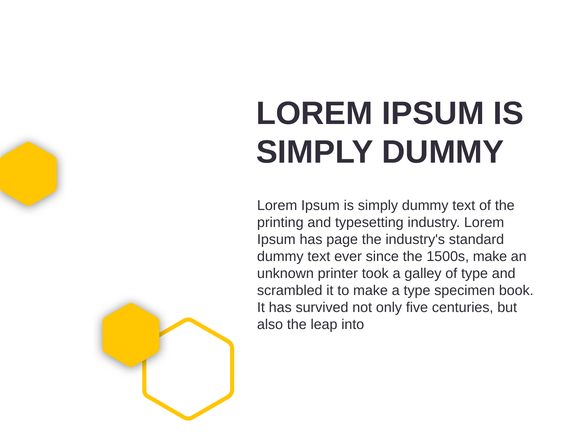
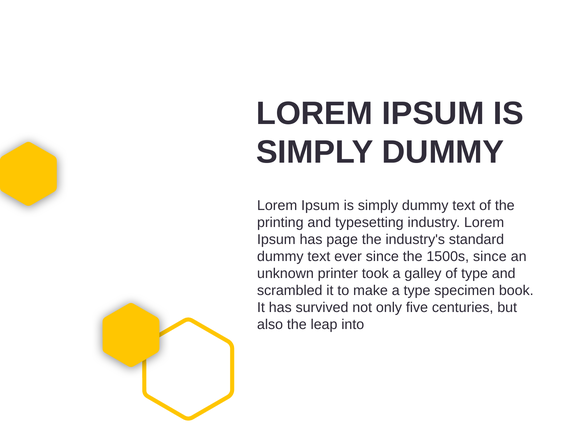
1500s make: make -> since (490, 257)
